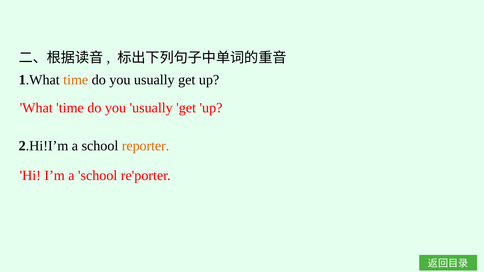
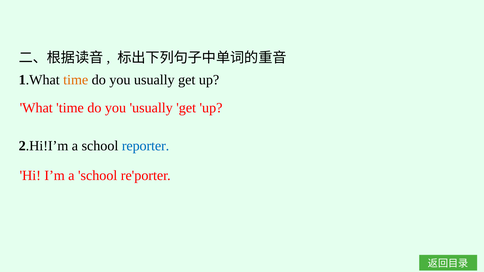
reporter colour: orange -> blue (146, 146)
